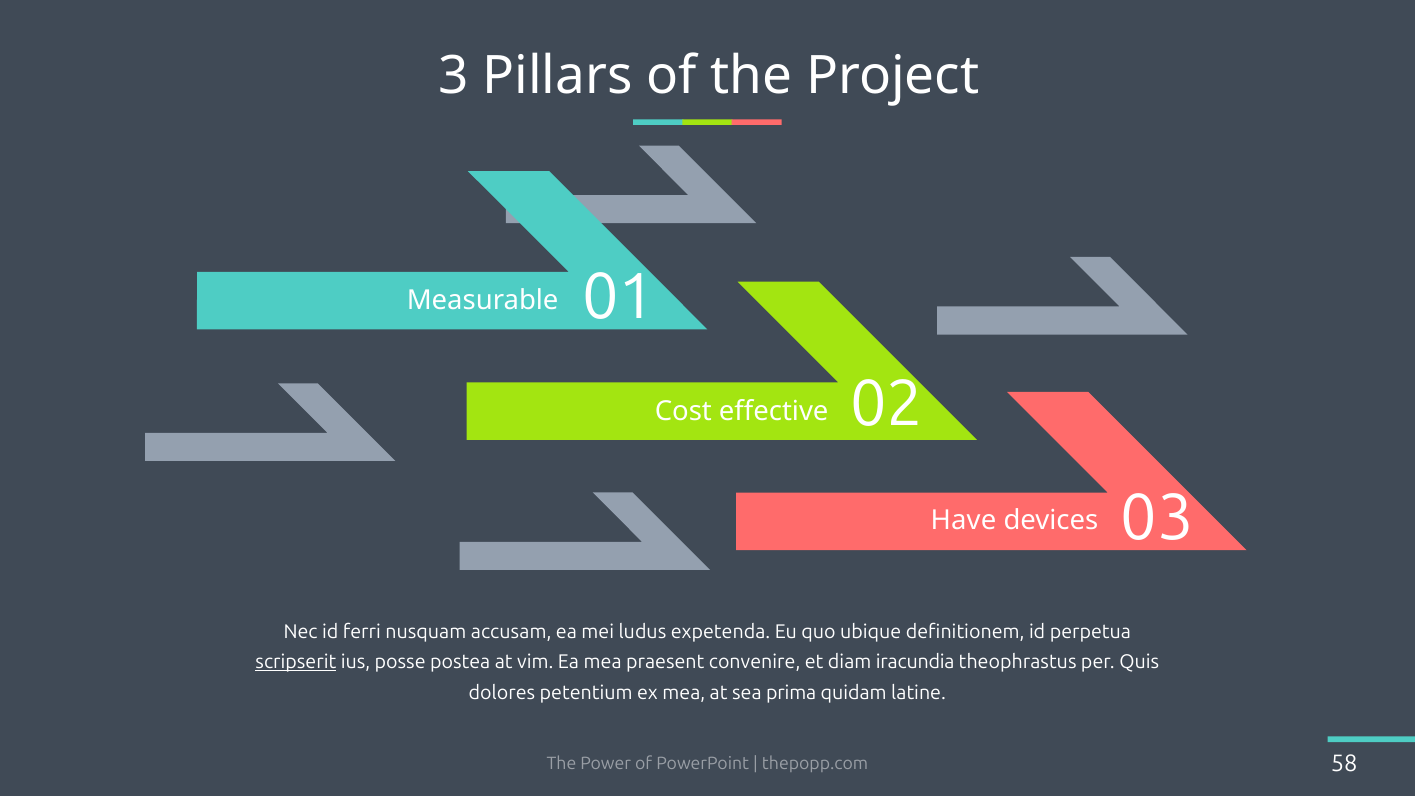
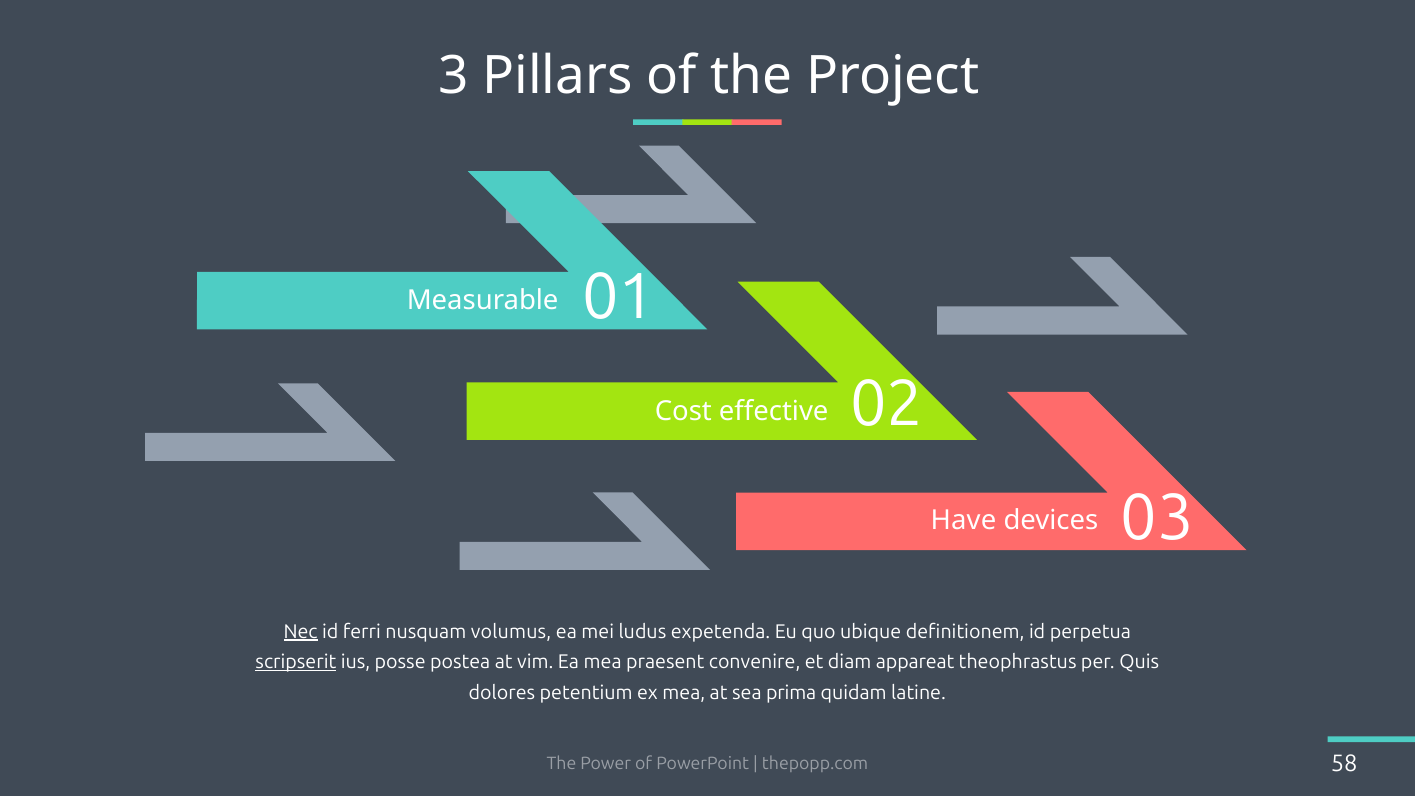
Nec underline: none -> present (301, 631)
accusam: accusam -> volumus (511, 631)
iracundia: iracundia -> appareat (915, 662)
